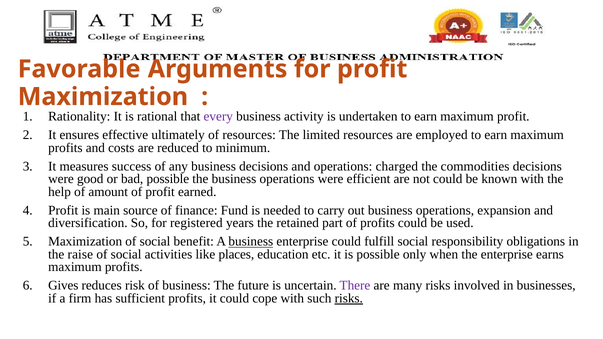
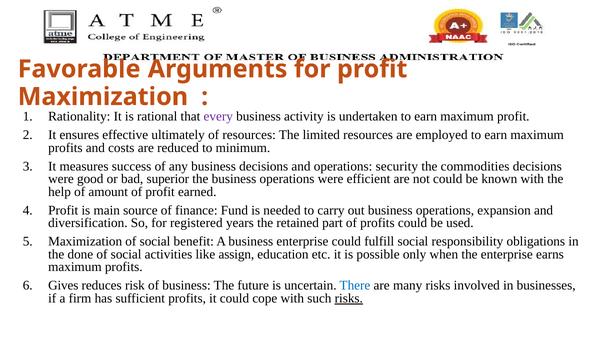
charged: charged -> security (397, 166)
bad possible: possible -> superior (168, 179)
business underline: present -> none (251, 242)
raise: raise -> done (80, 254)
places: places -> assign (236, 254)
There colour: purple -> blue (355, 286)
